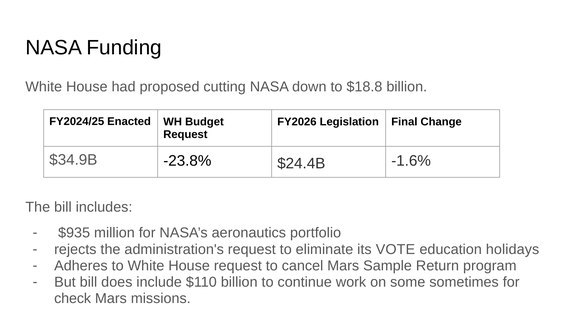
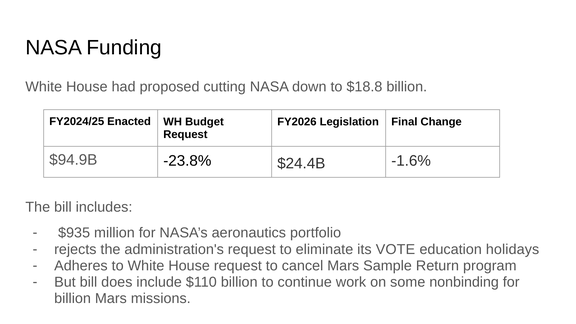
$34.9B: $34.9B -> $94.9B (73, 160)
sometimes: sometimes -> nonbinding (464, 282)
check: check -> billion (73, 298)
